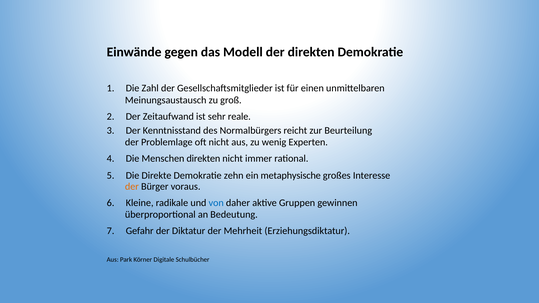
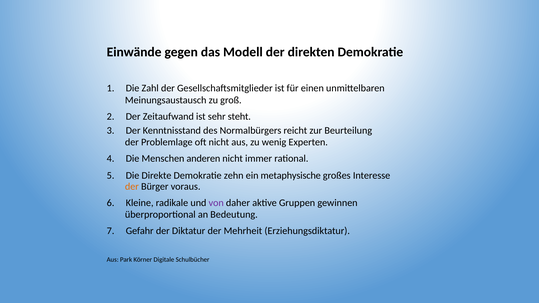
reale: reale -> steht (239, 117)
Menschen direkten: direkten -> anderen (203, 159)
von colour: blue -> purple (216, 203)
